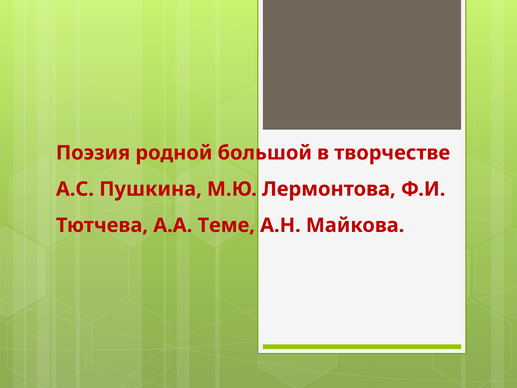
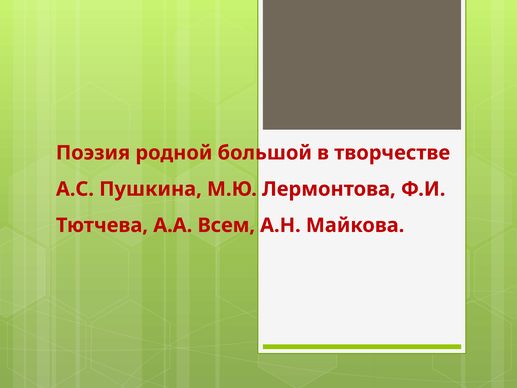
Теме: Теме -> Всем (226, 225)
